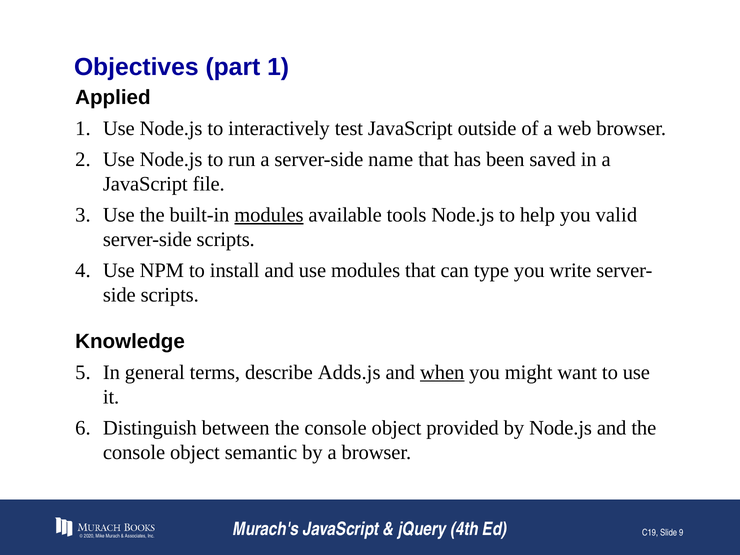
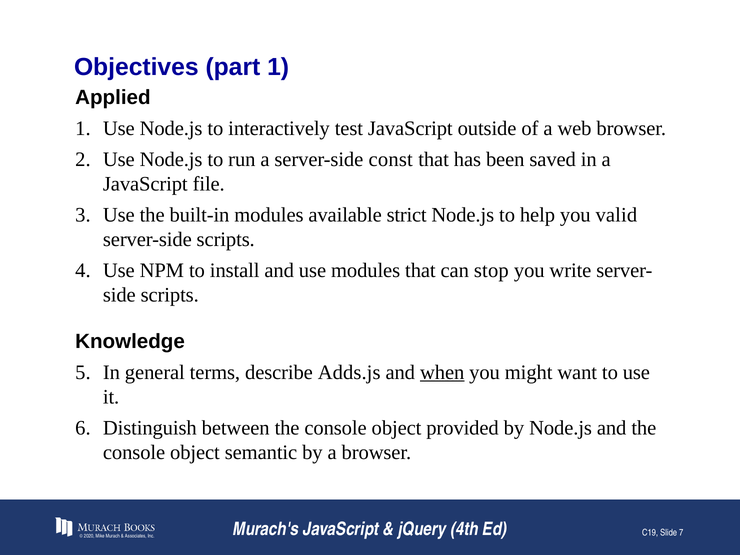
name: name -> const (391, 159)
modules underline: present -> none (269, 215)
tools: tools -> strict (407, 215)
type: type -> stop (491, 270)
9: 9 -> 7 (681, 532)
